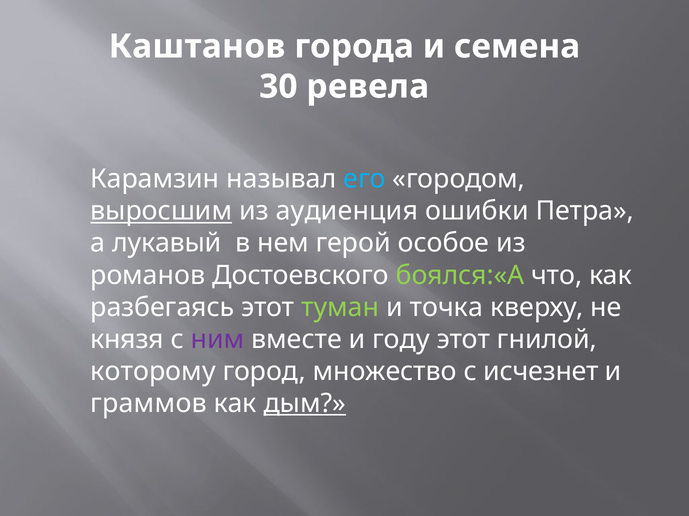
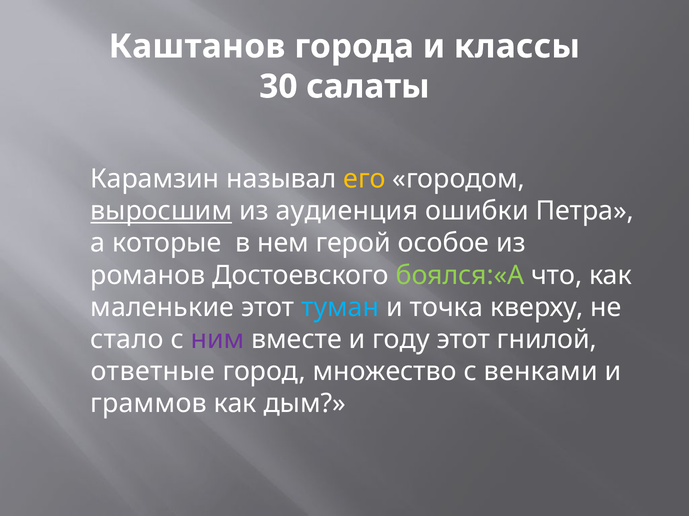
семена: семена -> классы (517, 47)
ревела: ревела -> салаты (368, 87)
его colour: light blue -> yellow (365, 179)
лукавый: лукавый -> которые (167, 244)
разбегаясь: разбегаясь -> маленькие (162, 308)
туман colour: light green -> light blue (340, 308)
князя: князя -> стало (127, 340)
которому: которому -> ответные (153, 372)
исчезнет: исчезнет -> венками (541, 372)
дым underline: present -> none (305, 404)
